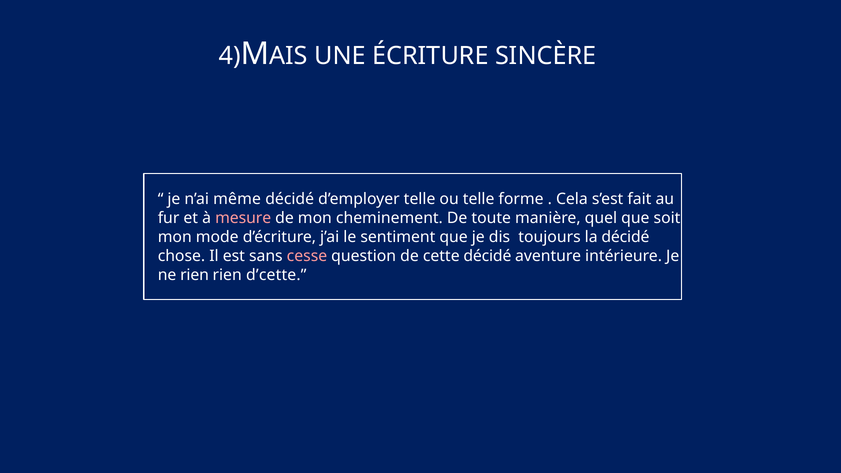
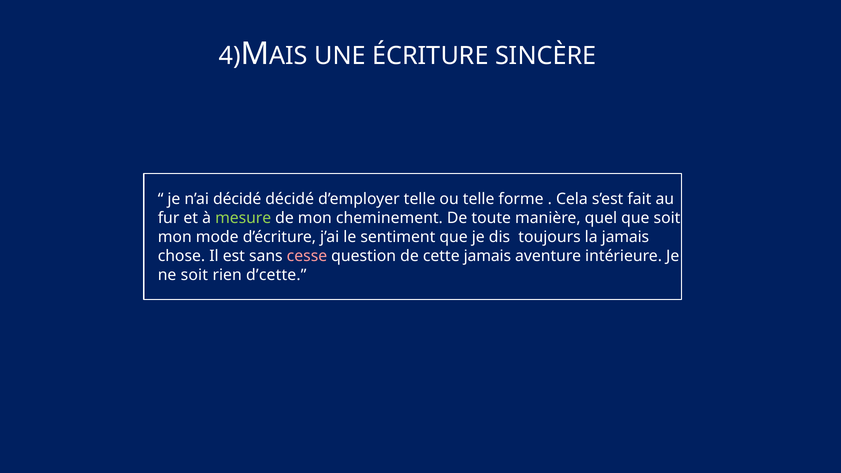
n’ai même: même -> décidé (237, 199)
mesure colour: pink -> light green (243, 218)
la décidé: décidé -> jamais (625, 237)
cette décidé: décidé -> jamais (487, 256)
ne rien: rien -> soit (194, 275)
